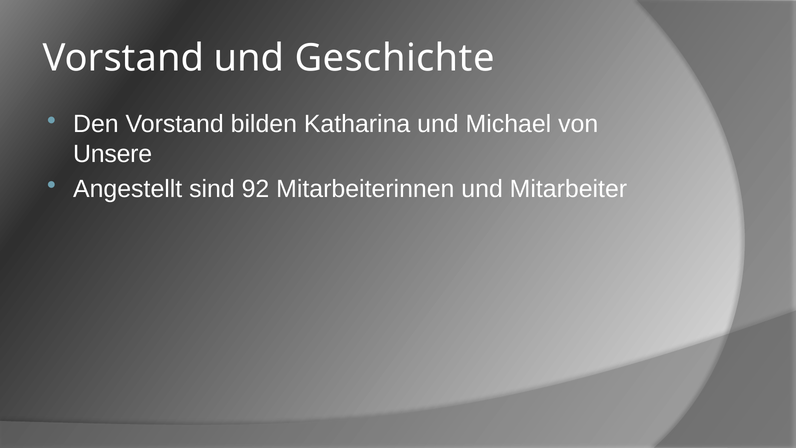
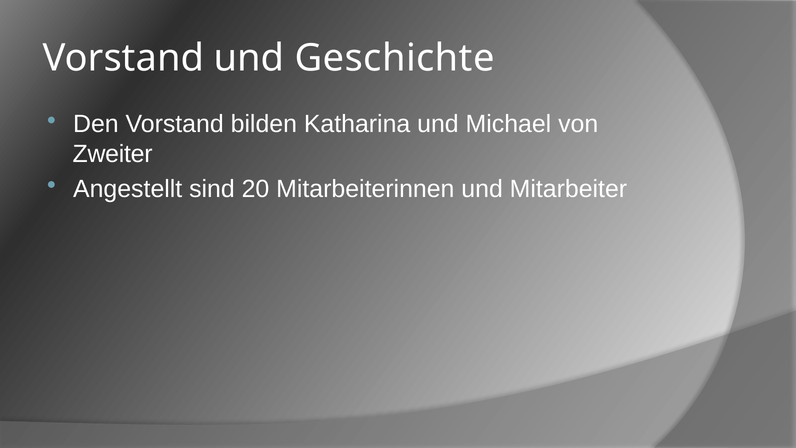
Unsere: Unsere -> Zweiter (113, 154)
92: 92 -> 20 (255, 189)
